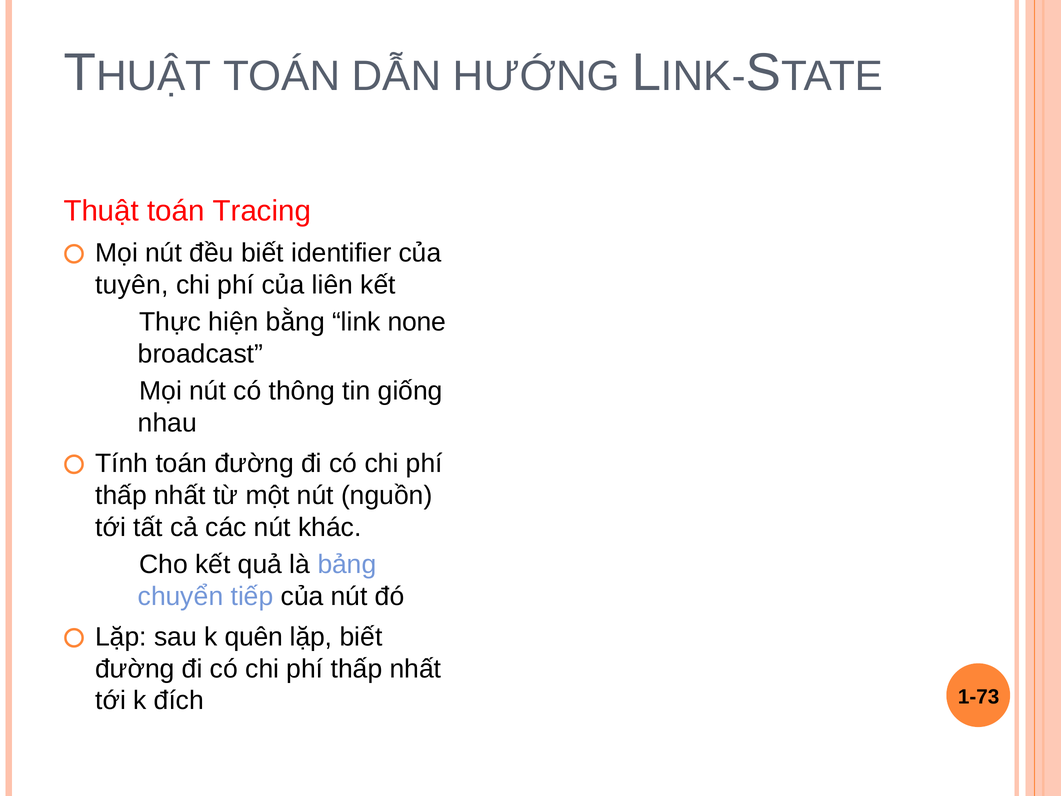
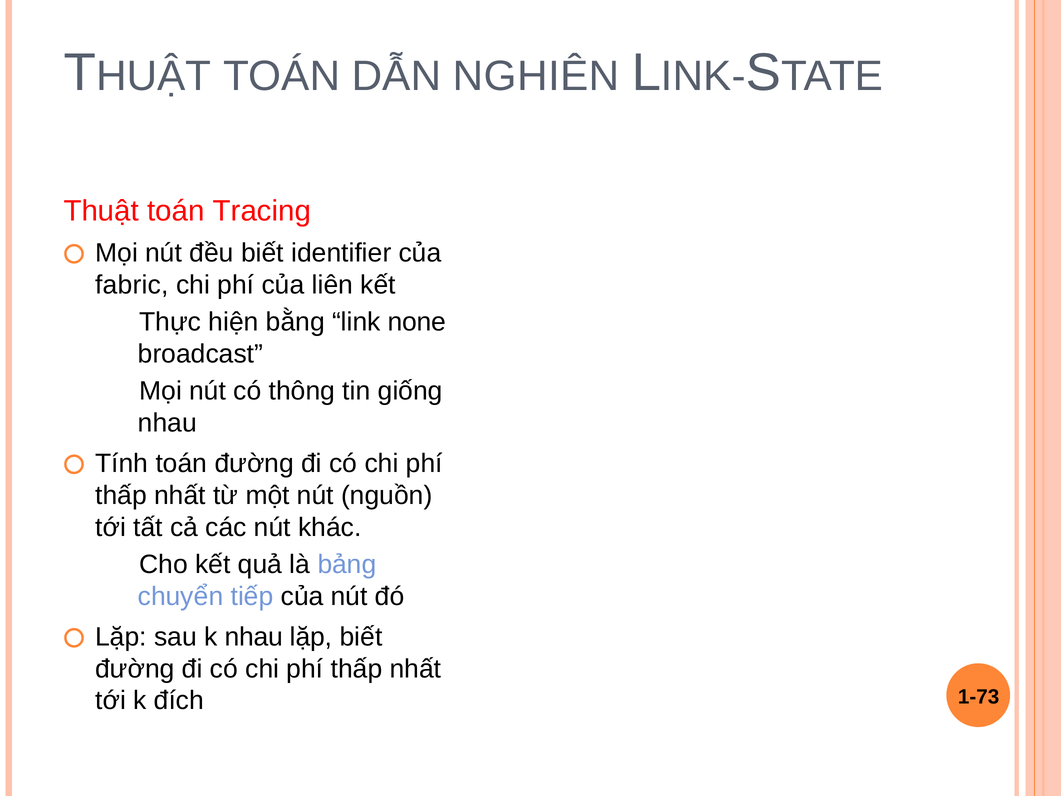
HƯỚNG: HƯỚNG -> NGHIÊN (536, 76)
tuyên: tuyên -> fabric (132, 285)
k quên: quên -> nhau (254, 637)
